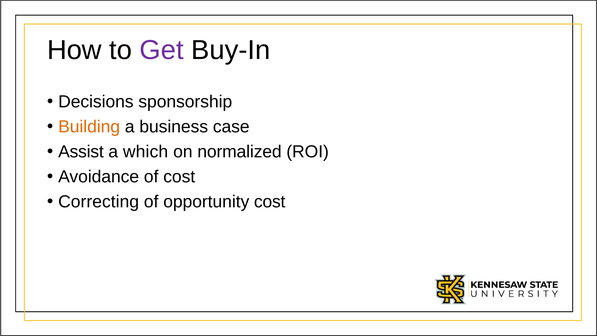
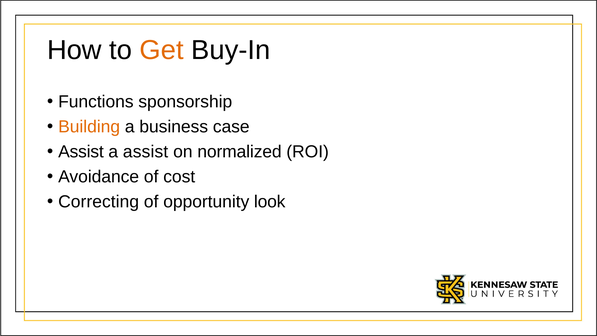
Get colour: purple -> orange (162, 50)
Decisions: Decisions -> Functions (96, 102)
a which: which -> assist (146, 152)
opportunity cost: cost -> look (270, 202)
